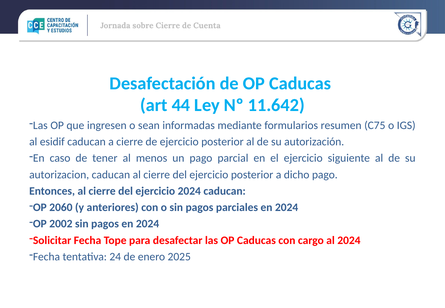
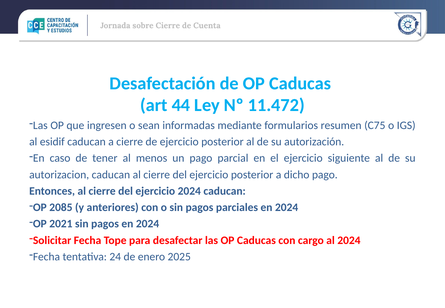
11.642: 11.642 -> 11.472 (276, 105)
2060: 2060 -> 2085 (61, 207)
2002: 2002 -> 2021 (61, 224)
